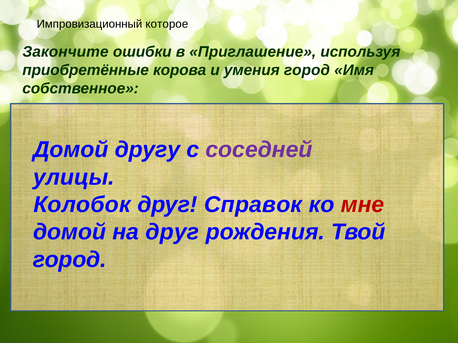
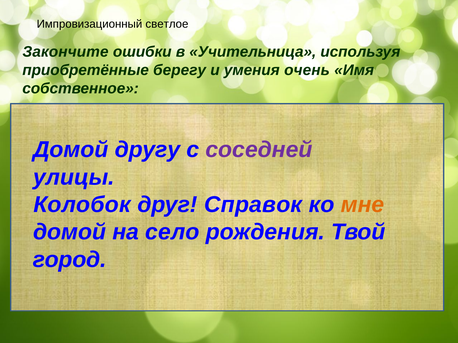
которое: которое -> светлое (167, 24)
Приглашение: Приглашение -> Учительница (253, 52)
корова: корова -> берегу (180, 70)
умения город: город -> очень (307, 70)
мне colour: red -> orange (363, 205)
на друг: друг -> село (172, 232)
